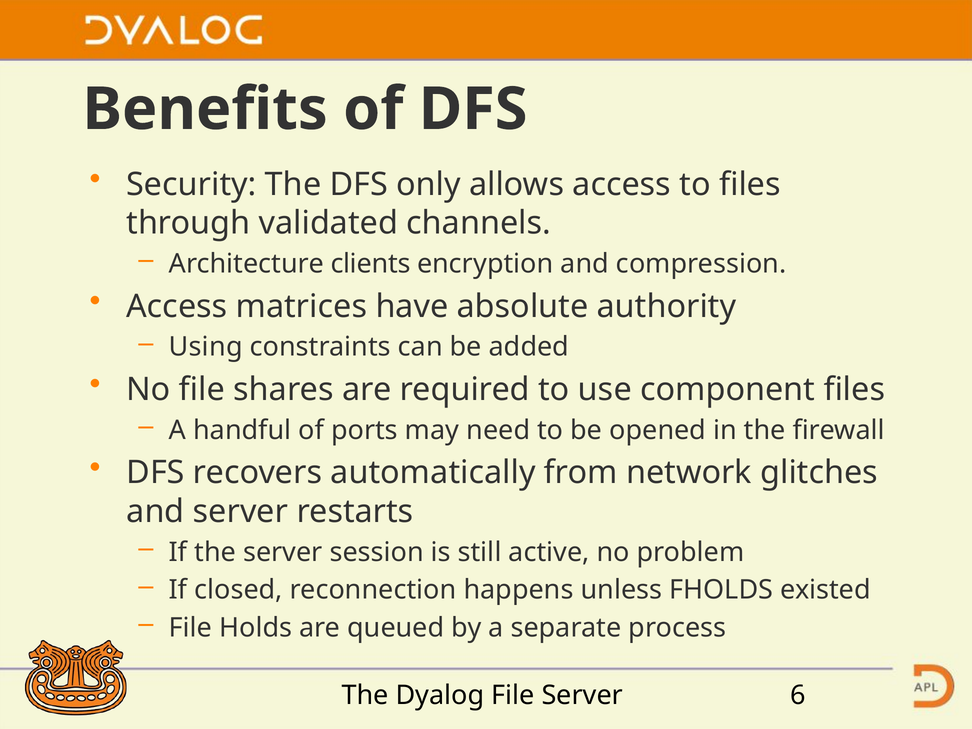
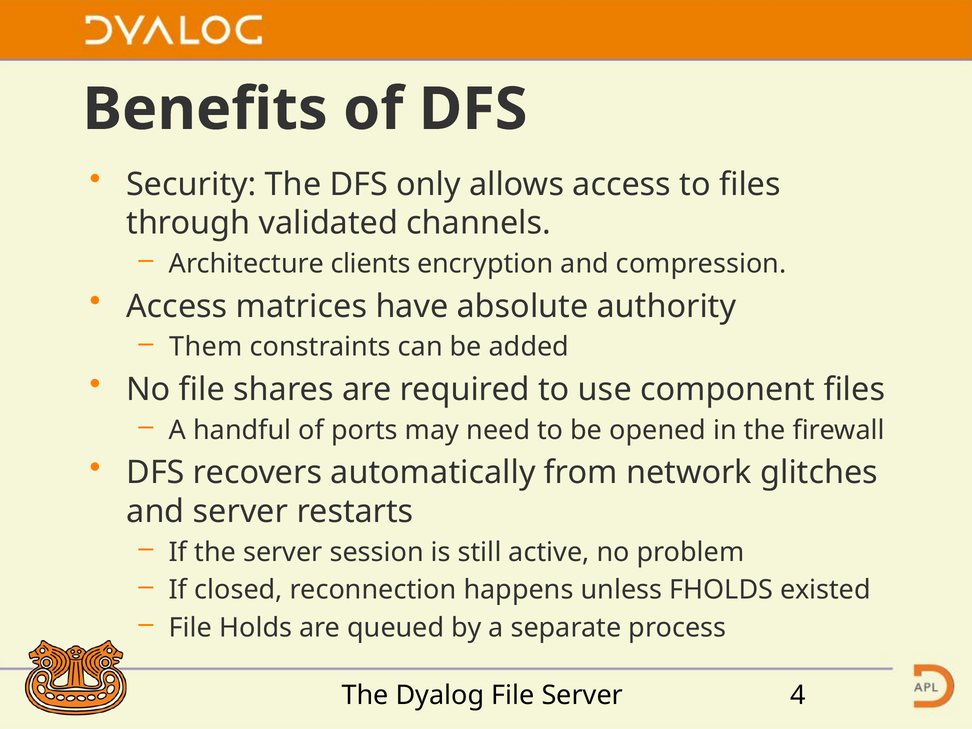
Using: Using -> Them (206, 347)
6: 6 -> 4 (798, 695)
